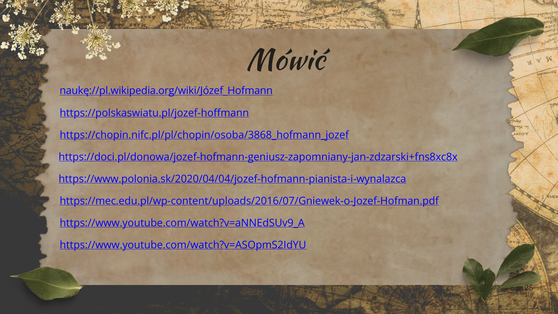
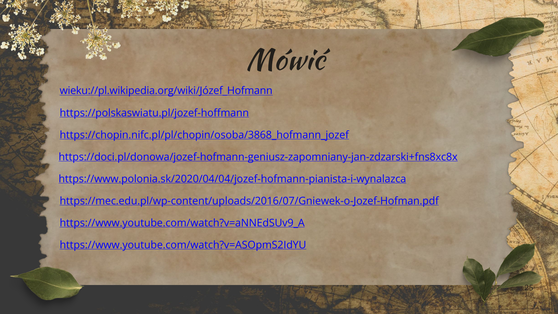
naukę://pl.wikipedia.org/wiki/Józef_Hofmann: naukę://pl.wikipedia.org/wiki/Józef_Hofmann -> wieku://pl.wikipedia.org/wiki/Józef_Hofmann (166, 91)
